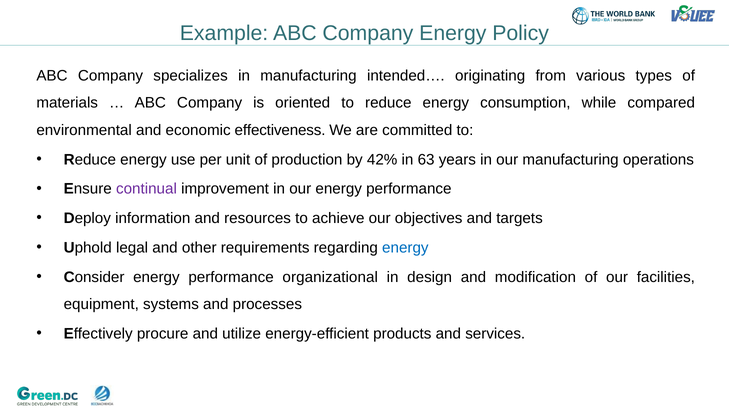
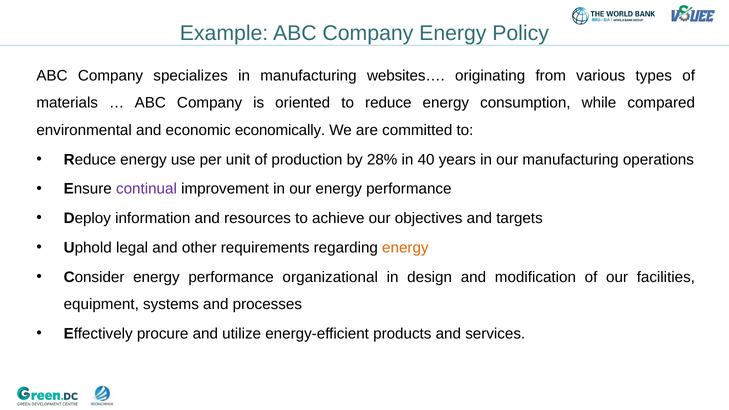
intended…: intended… -> websites… (406, 76)
effectiveness: effectiveness -> economically (280, 130)
42%: 42% -> 28% (382, 160)
63: 63 -> 40 (426, 160)
energy colour: blue -> orange (405, 248)
